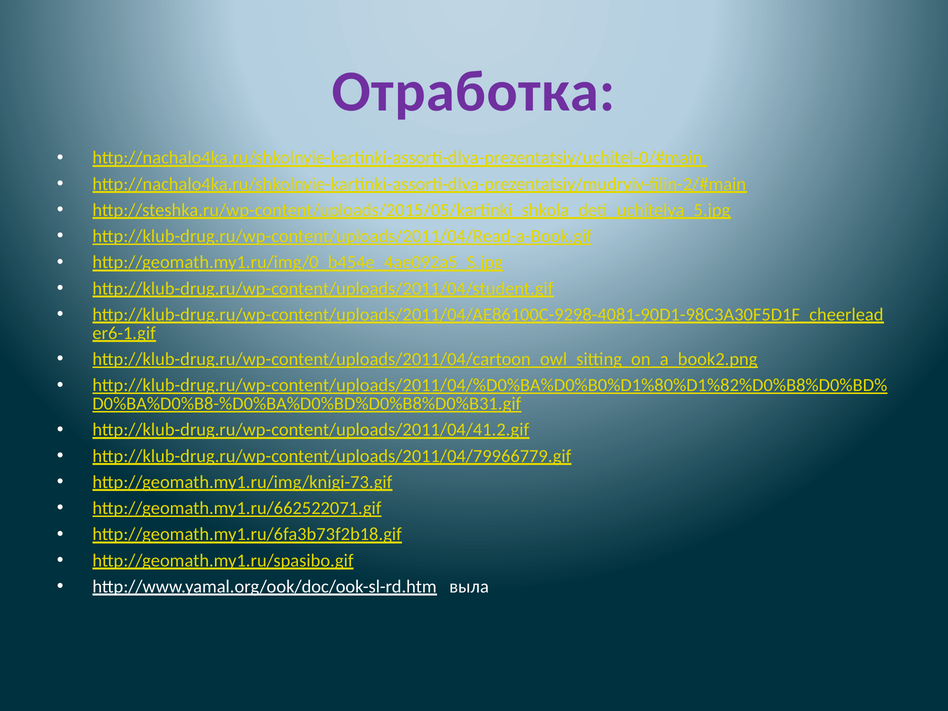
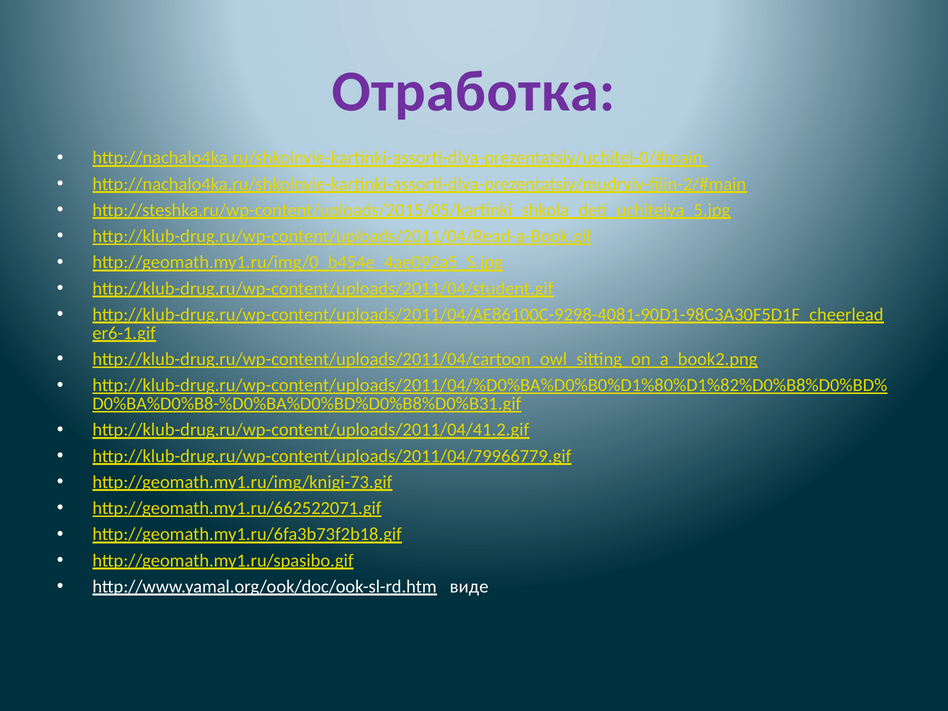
выла: выла -> виде (469, 587)
